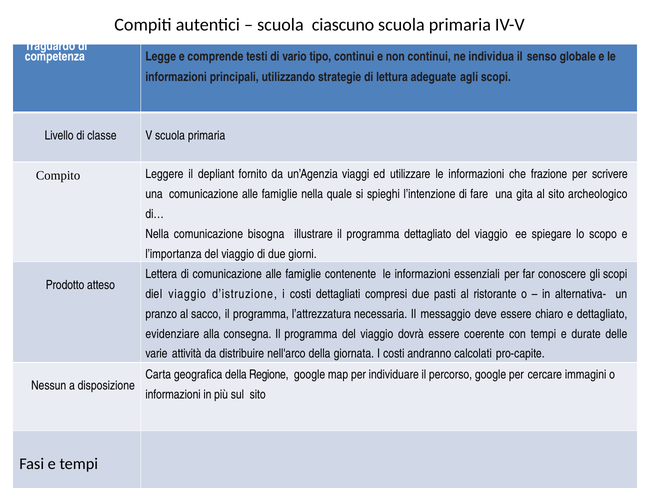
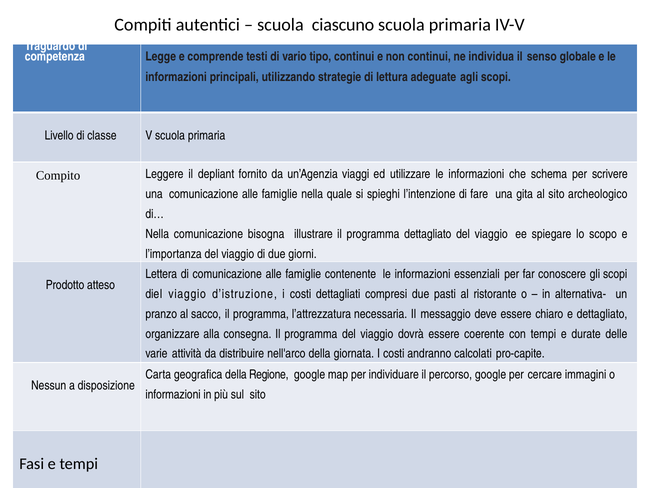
frazione: frazione -> schema (549, 174)
evidenziare: evidenziare -> organizzare (172, 333)
